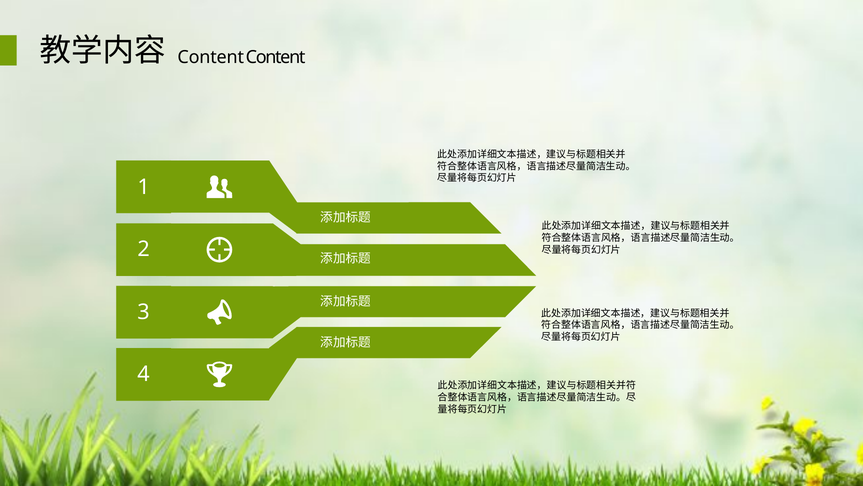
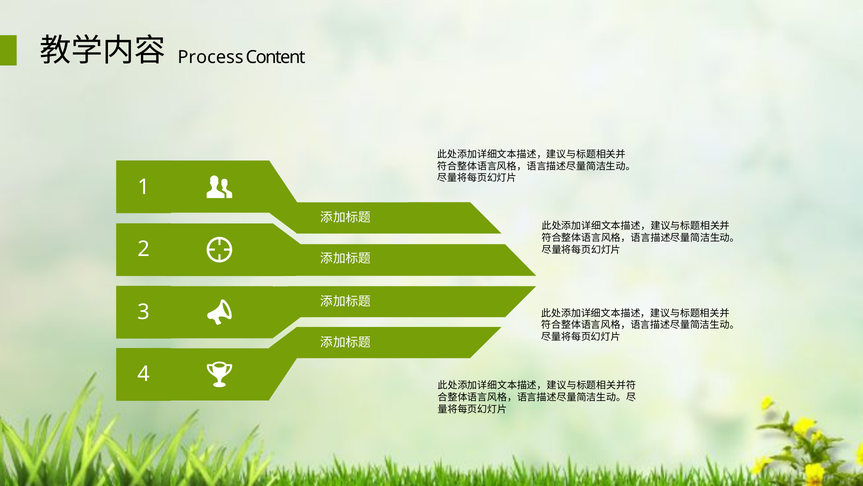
Content: Content -> Process (211, 57)
